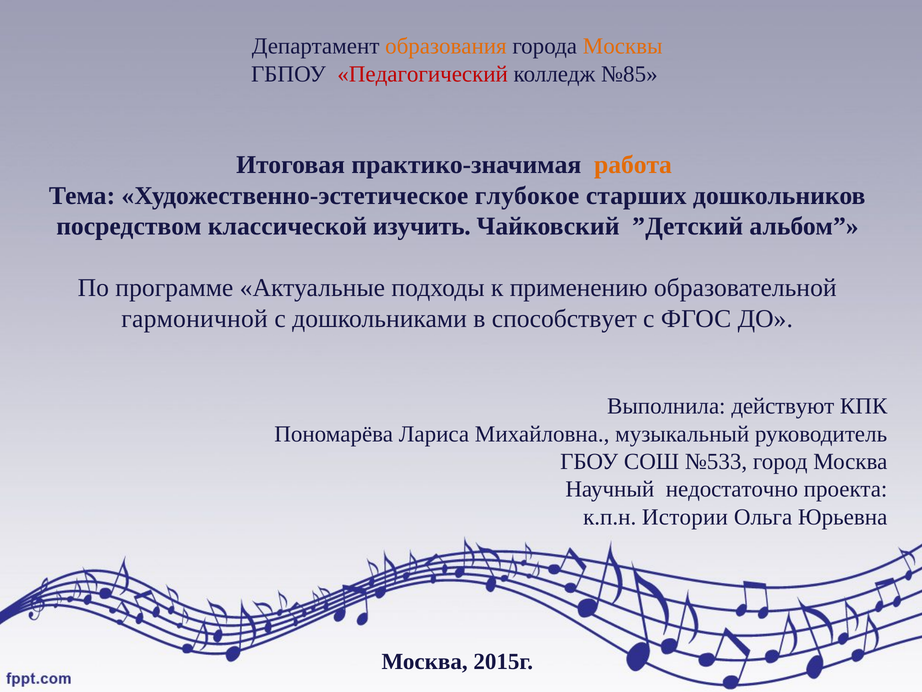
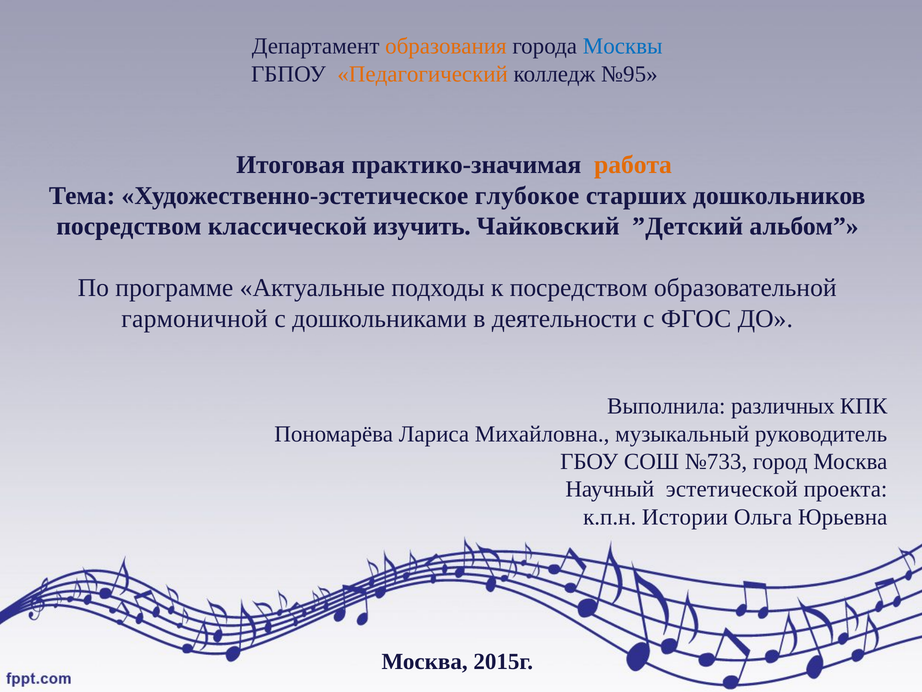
Москвы colour: orange -> blue (623, 46)
Педагогический colour: red -> orange (423, 74)
№85: №85 -> №95 (629, 74)
к применению: применению -> посредством (579, 288)
способствует: способствует -> деятельности (564, 319)
действуют: действуют -> различных (783, 406)
№533: №533 -> №733 (716, 461)
недостаточно: недостаточно -> эстетической (732, 489)
